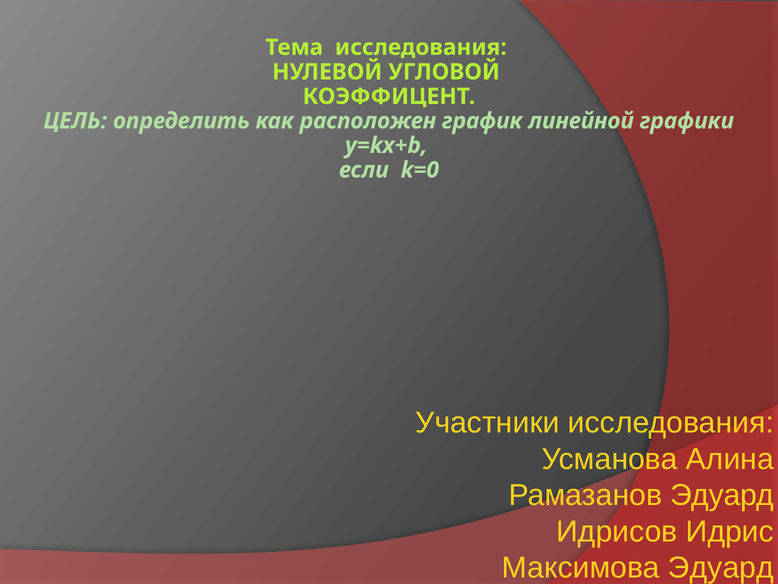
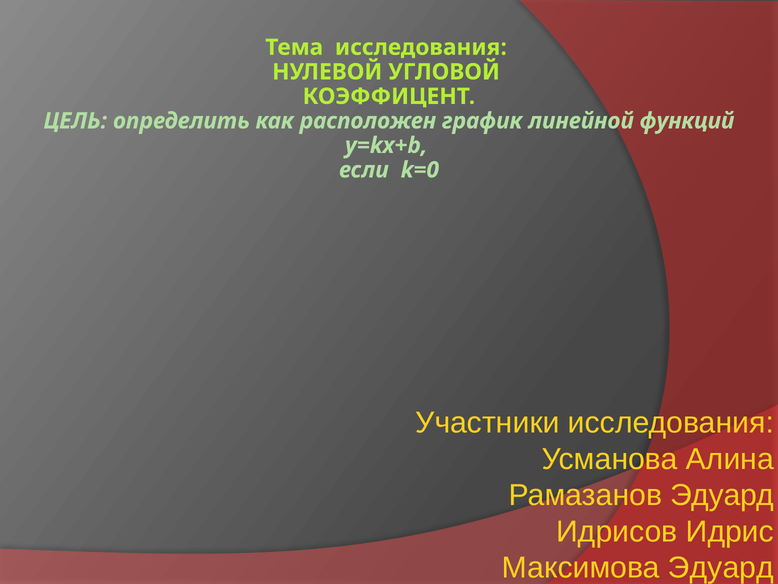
графики: графики -> функций (687, 121)
